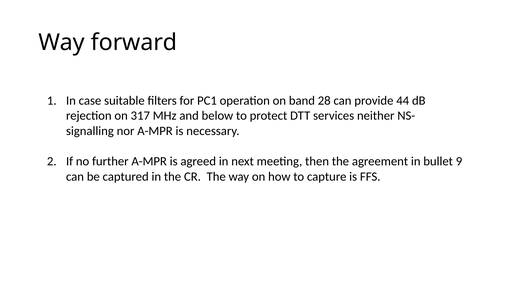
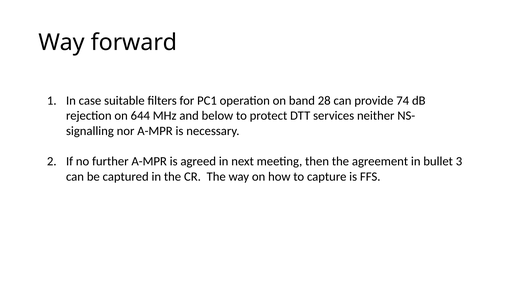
44: 44 -> 74 (403, 101)
317: 317 -> 644 (140, 116)
9: 9 -> 3 (459, 162)
